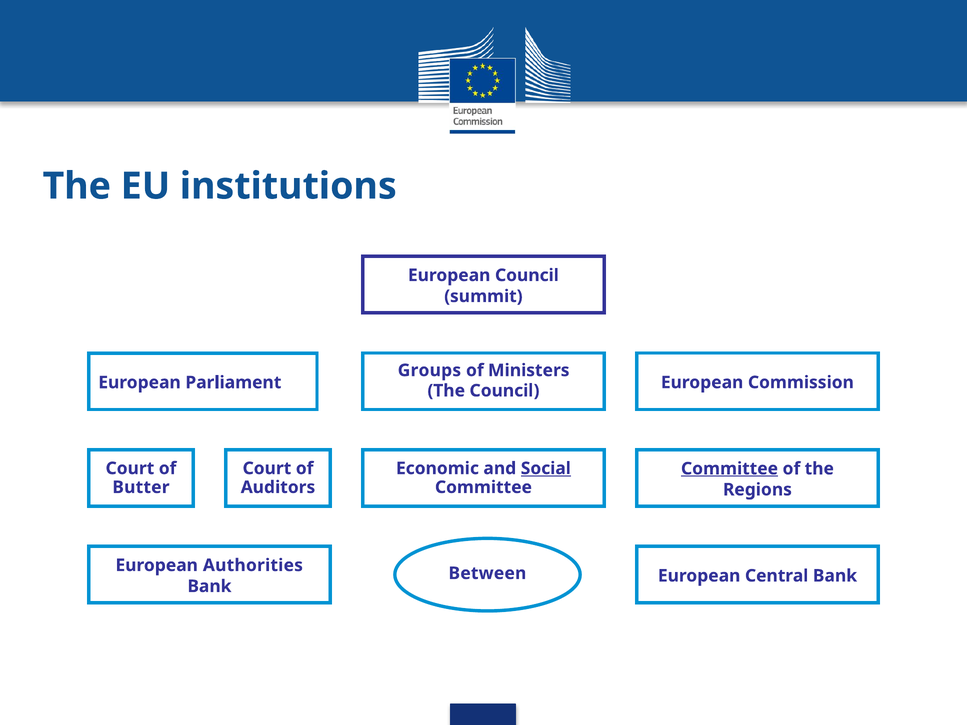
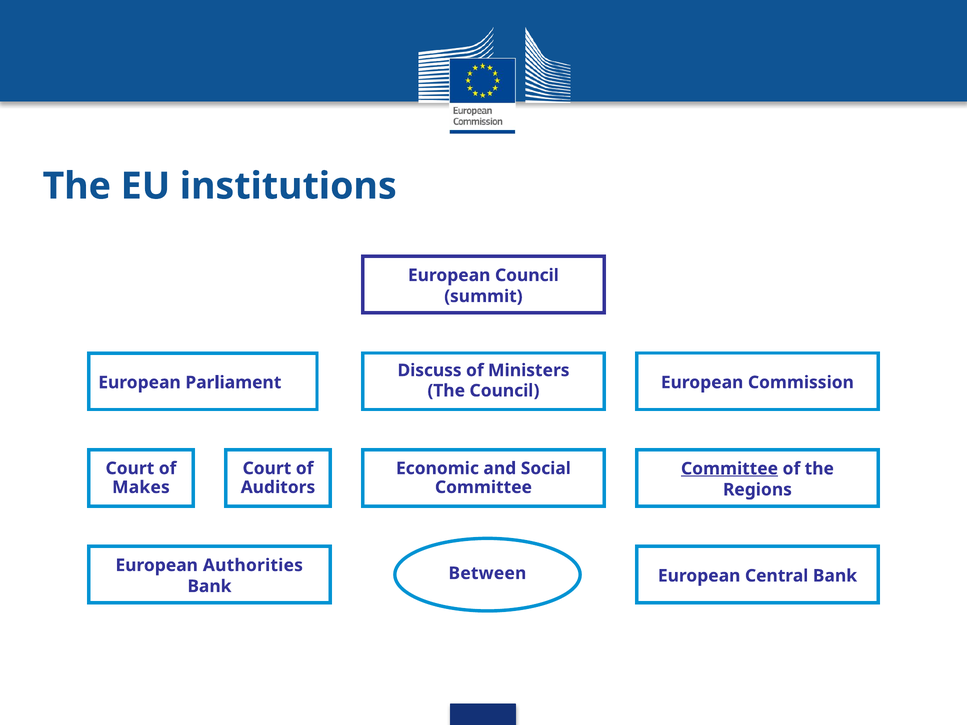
Groups: Groups -> Discuss (430, 371)
Social underline: present -> none (546, 469)
Butter: Butter -> Makes (141, 487)
